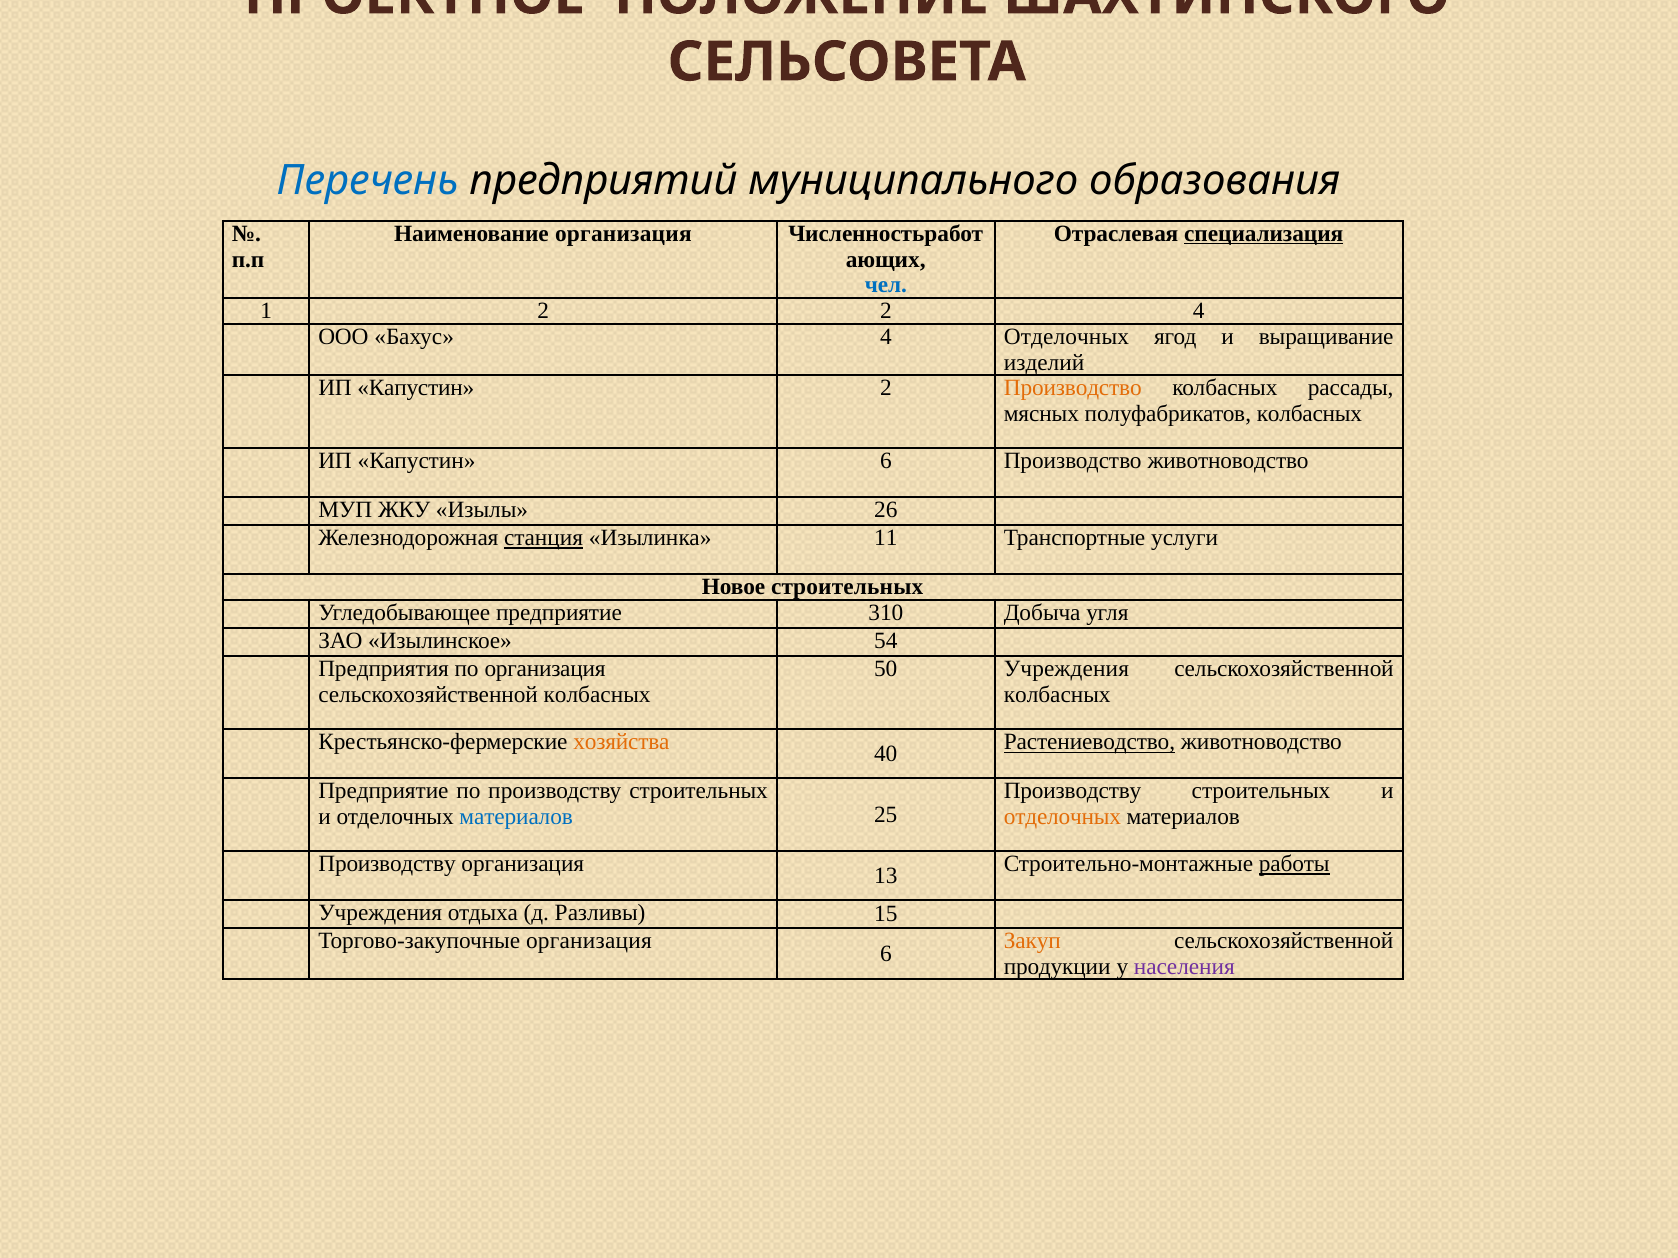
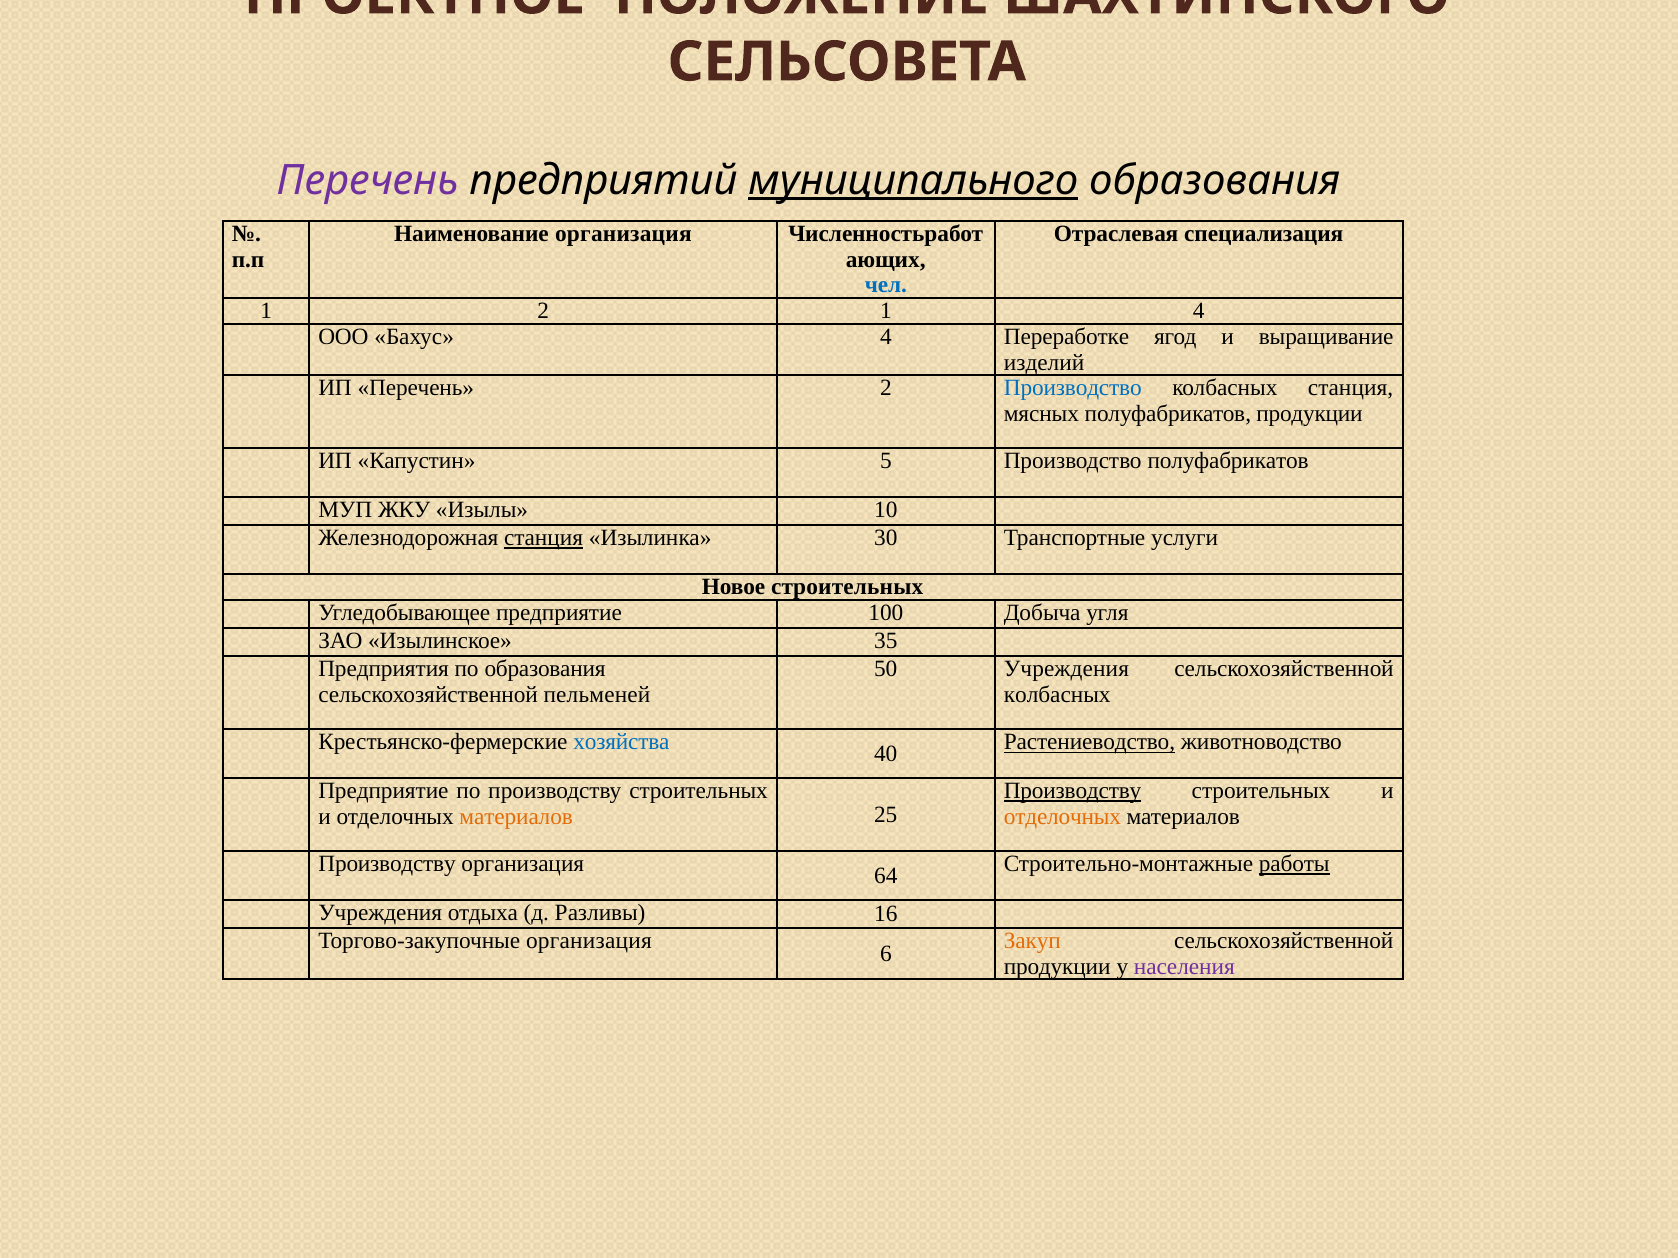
Перечень colour: blue -> purple (368, 181)
муниципального underline: none -> present (913, 181)
специализация underline: present -> none (1264, 234)
2 2: 2 -> 1 (886, 311)
4 Отделочных: Отделочных -> Переработке (1067, 337)
Капустин: Капустин -> Перечень (416, 388)
Производство colour: orange -> blue (1073, 388)
колбасных рассады: рассады -> станция (1351, 388)
полуфабрикатов колбасных: колбасных -> продукции (1309, 414)
Капустин 6: 6 -> 5 (886, 461)
Производство животноводство: животноводство -> полуфабрикатов (1228, 461)
26: 26 -> 10 (886, 510)
11: 11 -> 30 (886, 538)
310: 310 -> 100 (886, 613)
54: 54 -> 35 (886, 641)
по организация: организация -> образования (545, 669)
колбасных: колбасных -> пельменей (597, 695)
хозяйства colour: orange -> blue (621, 743)
Производству underline: none -> present (1073, 791)
материалов colour: blue -> orange (516, 817)
13: 13 -> 64 (886, 876)
15: 15 -> 16 (886, 914)
